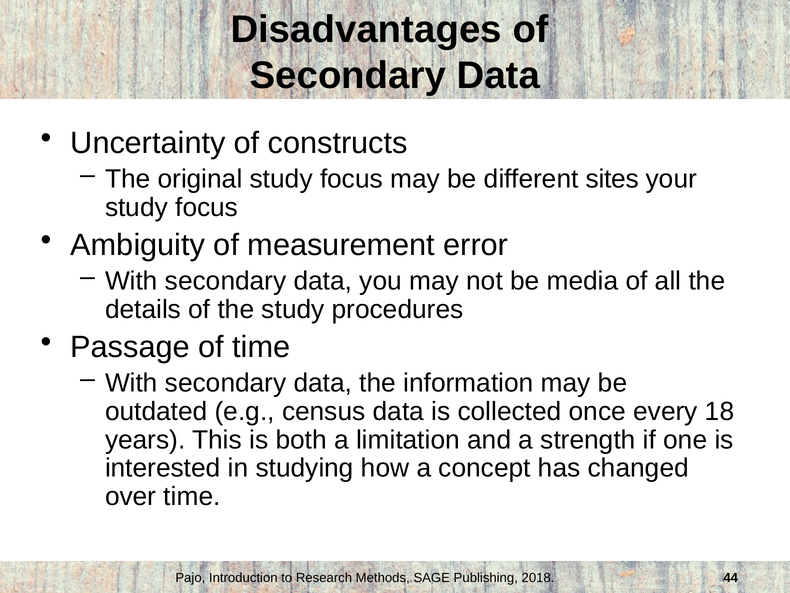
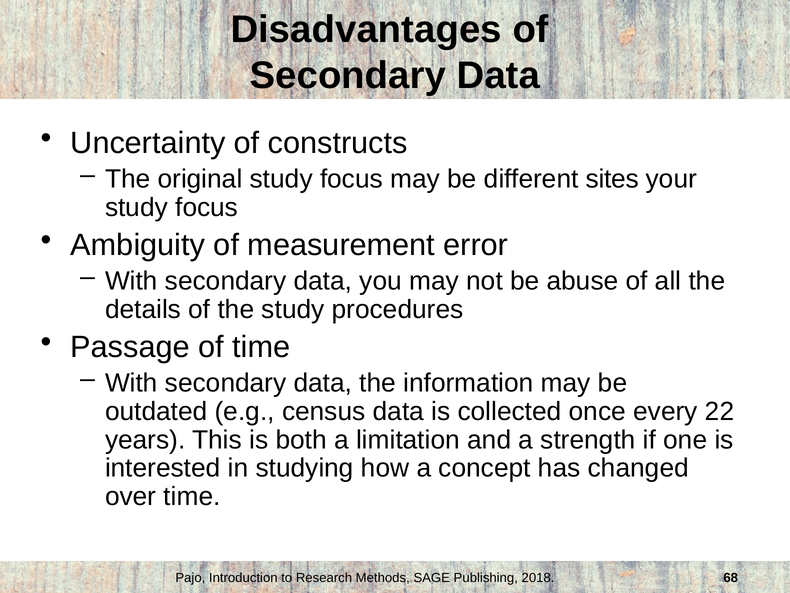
media: media -> abuse (583, 281)
18: 18 -> 22 (720, 411)
44: 44 -> 68 (731, 578)
